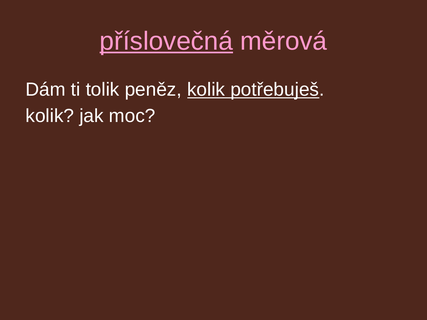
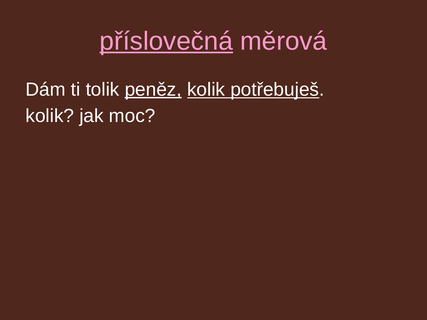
peněz underline: none -> present (153, 90)
